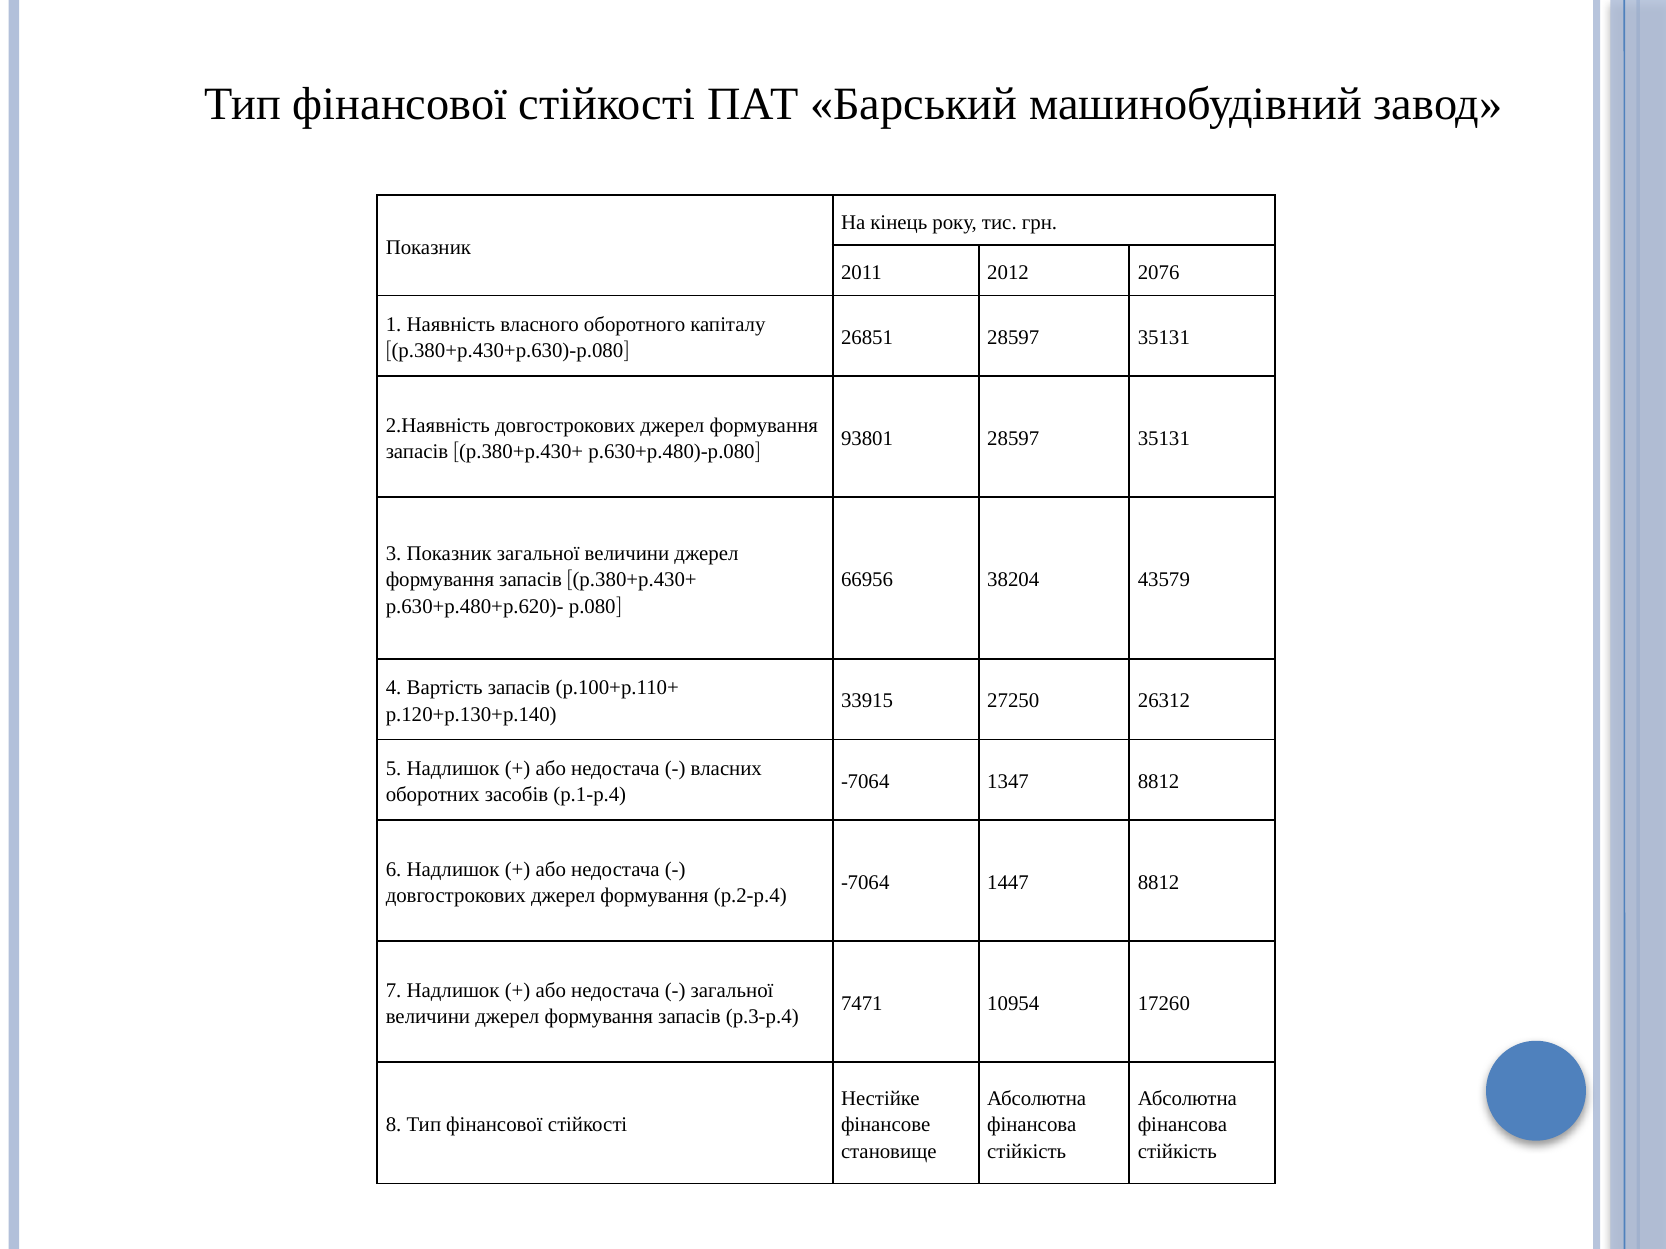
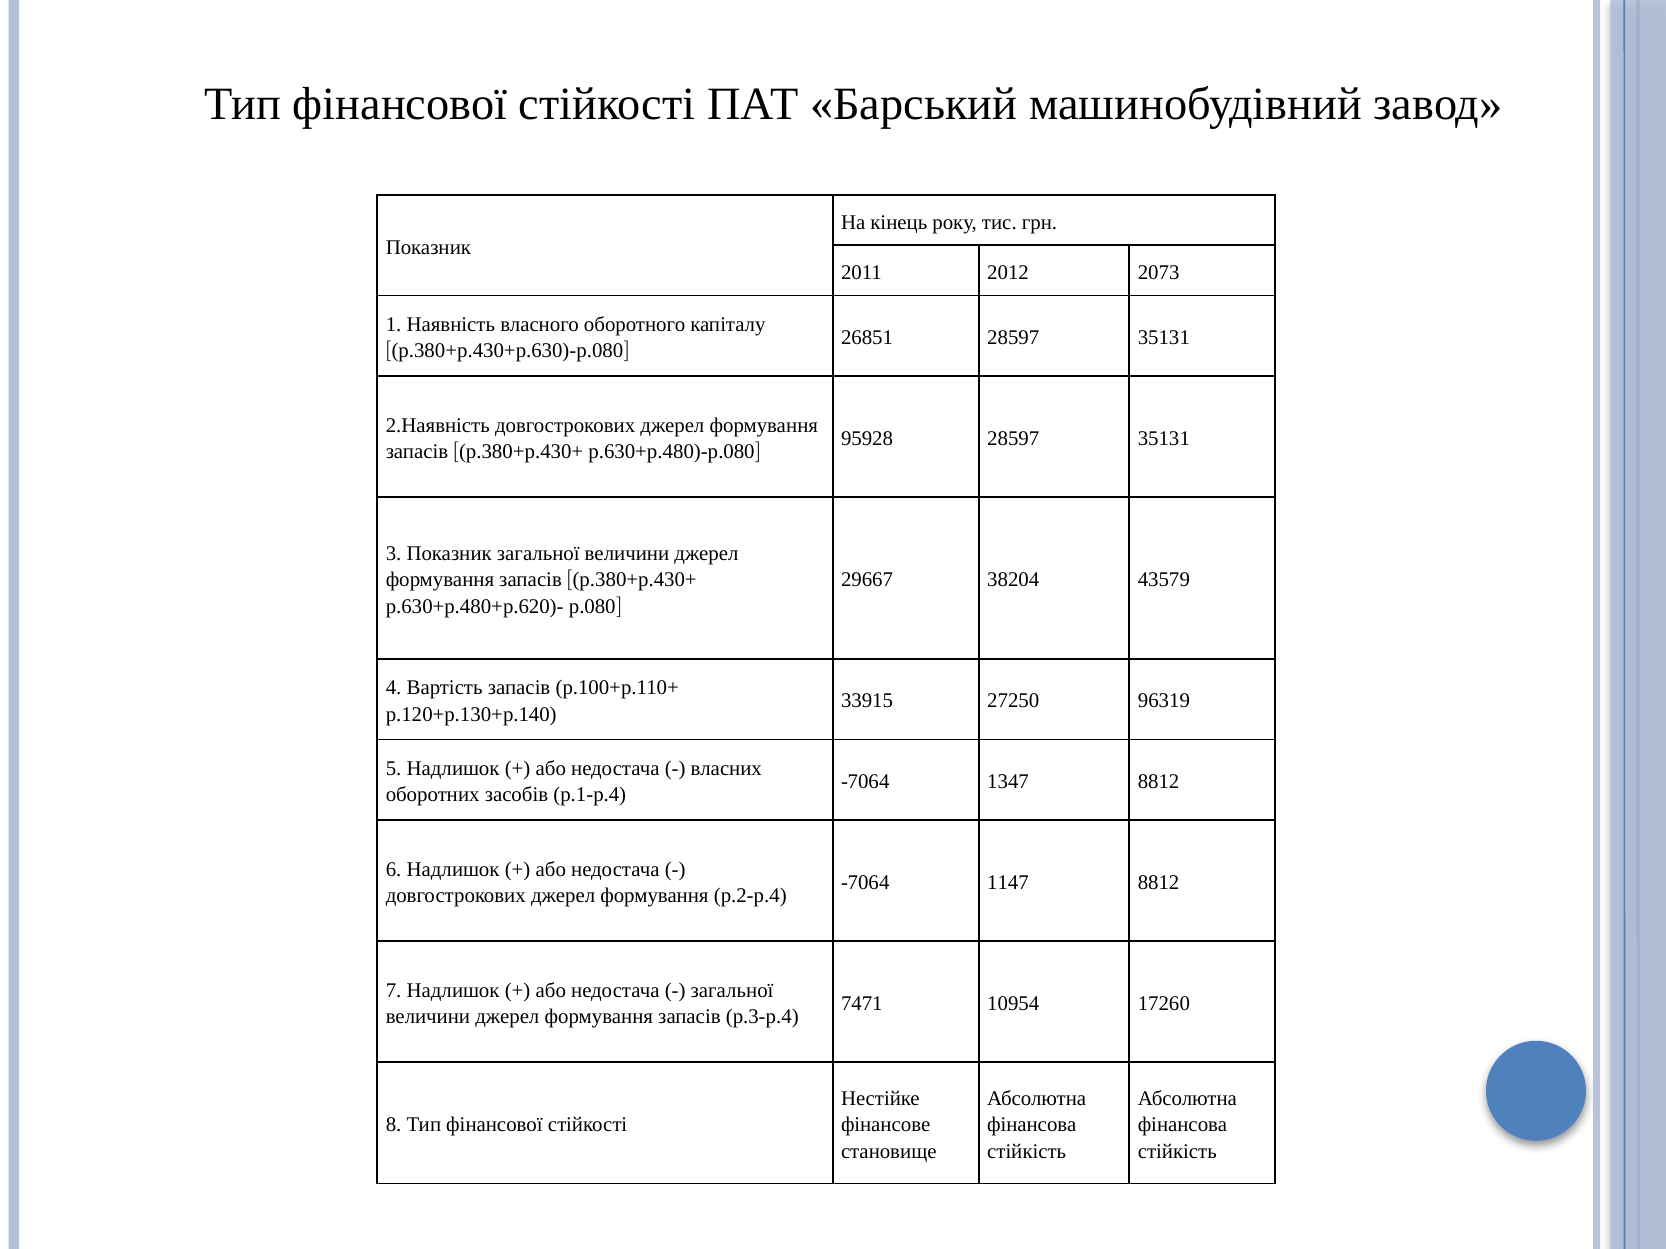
2076: 2076 -> 2073 (1159, 272)
93801: 93801 -> 95928 (867, 439)
66956: 66956 -> 29667 (867, 580)
26312: 26312 -> 96319 (1164, 701)
1447: 1447 -> 1147 (1008, 883)
